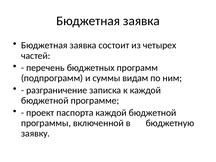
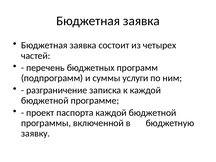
видам: видам -> услуги (135, 78)
